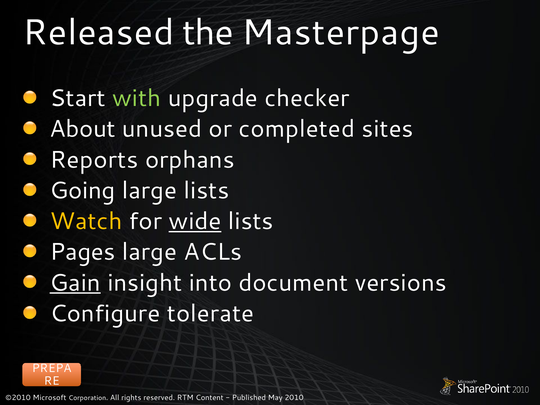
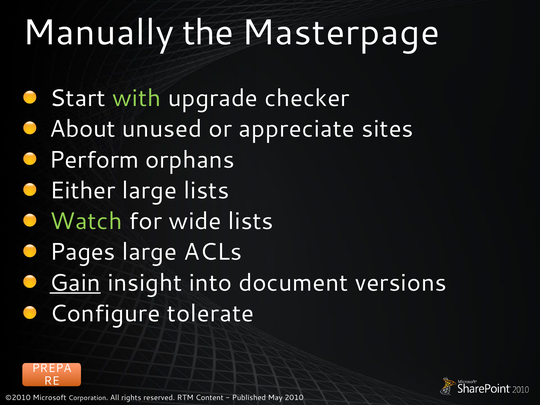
Released: Released -> Manually (98, 33)
completed: completed -> appreciate (297, 129)
Reports: Reports -> Perform (94, 160)
Going: Going -> Either (83, 191)
Watch colour: yellow -> light green (86, 221)
wide underline: present -> none (195, 221)
